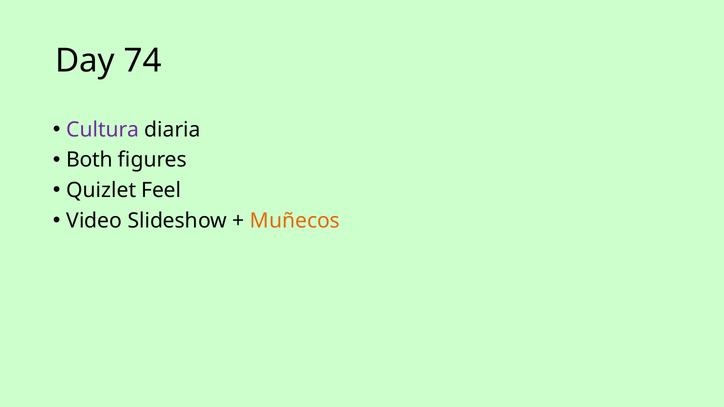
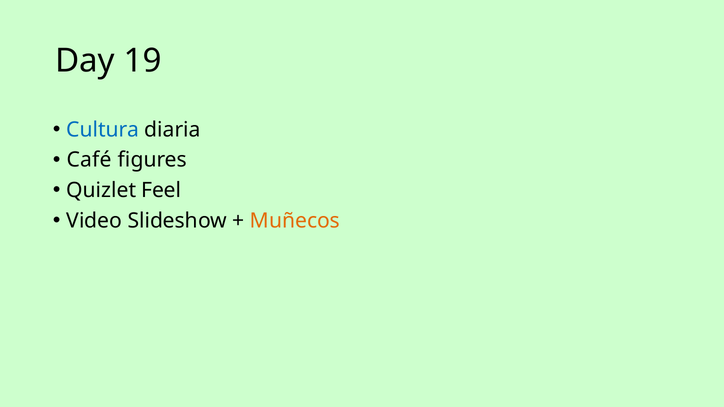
74: 74 -> 19 (143, 61)
Cultura colour: purple -> blue (103, 130)
Both: Both -> Café (89, 160)
